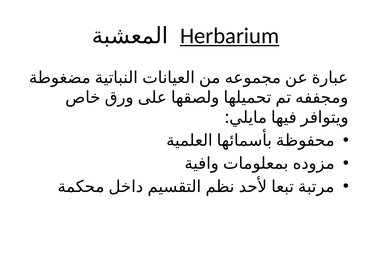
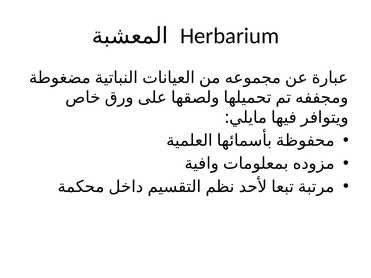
Herbarium underline: present -> none (230, 36)
